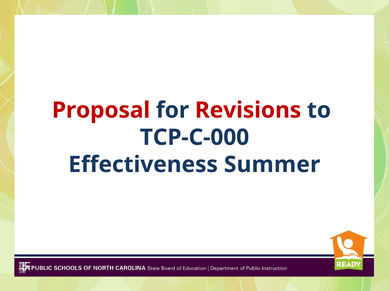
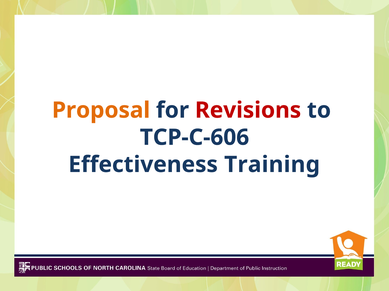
Proposal colour: red -> orange (101, 110)
TCP-C-000: TCP-C-000 -> TCP-C-606 (195, 138)
Summer: Summer -> Training (272, 165)
